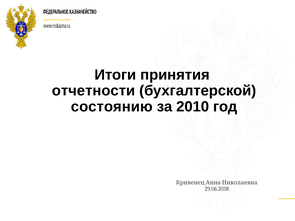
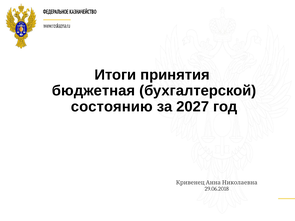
отчетности: отчетности -> бюджетная (94, 91)
2010: 2010 -> 2027 (193, 107)
